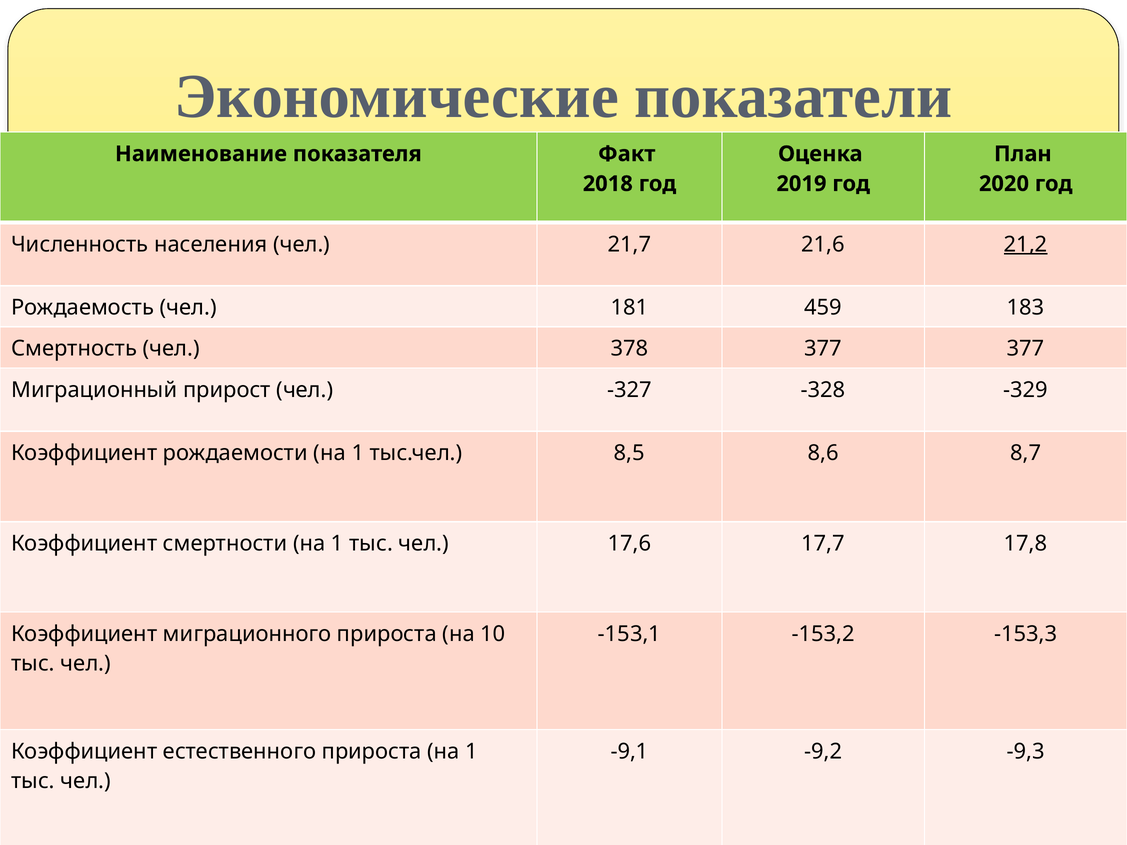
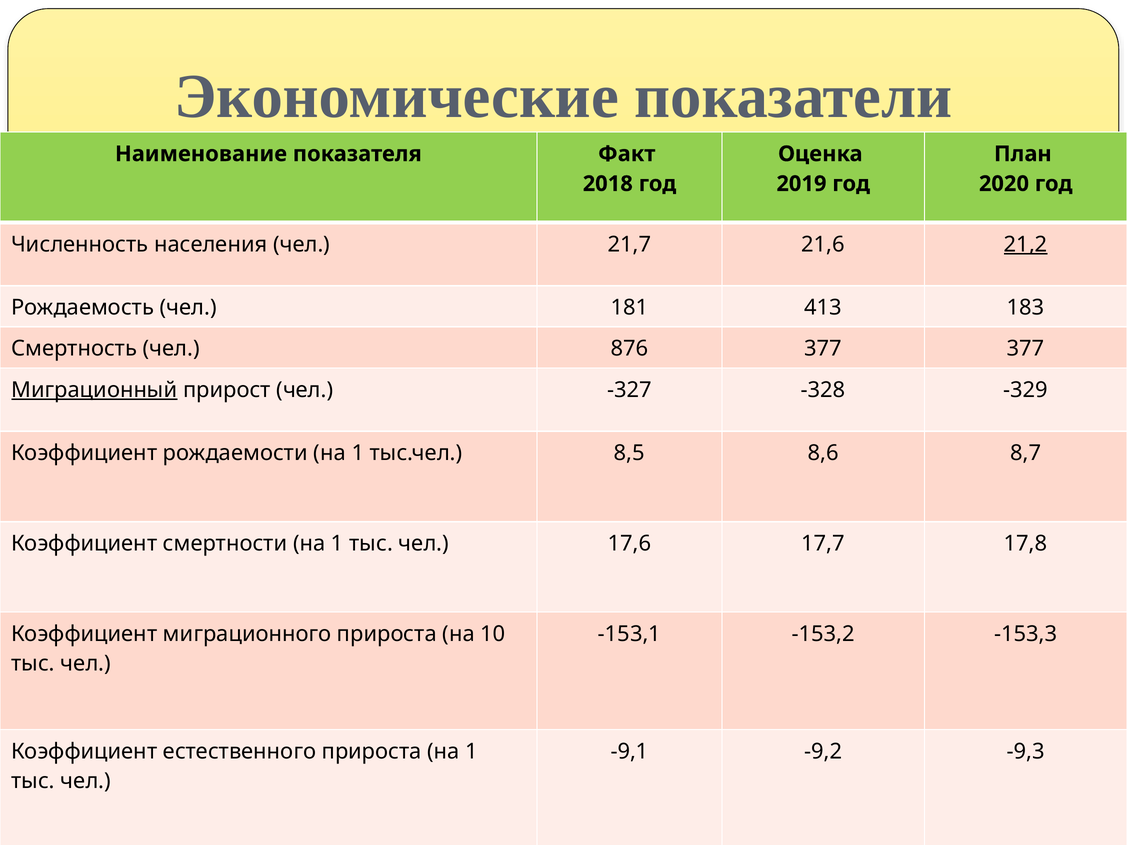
459: 459 -> 413 (823, 308)
378: 378 -> 876 (629, 349)
Миграционный underline: none -> present (94, 390)
